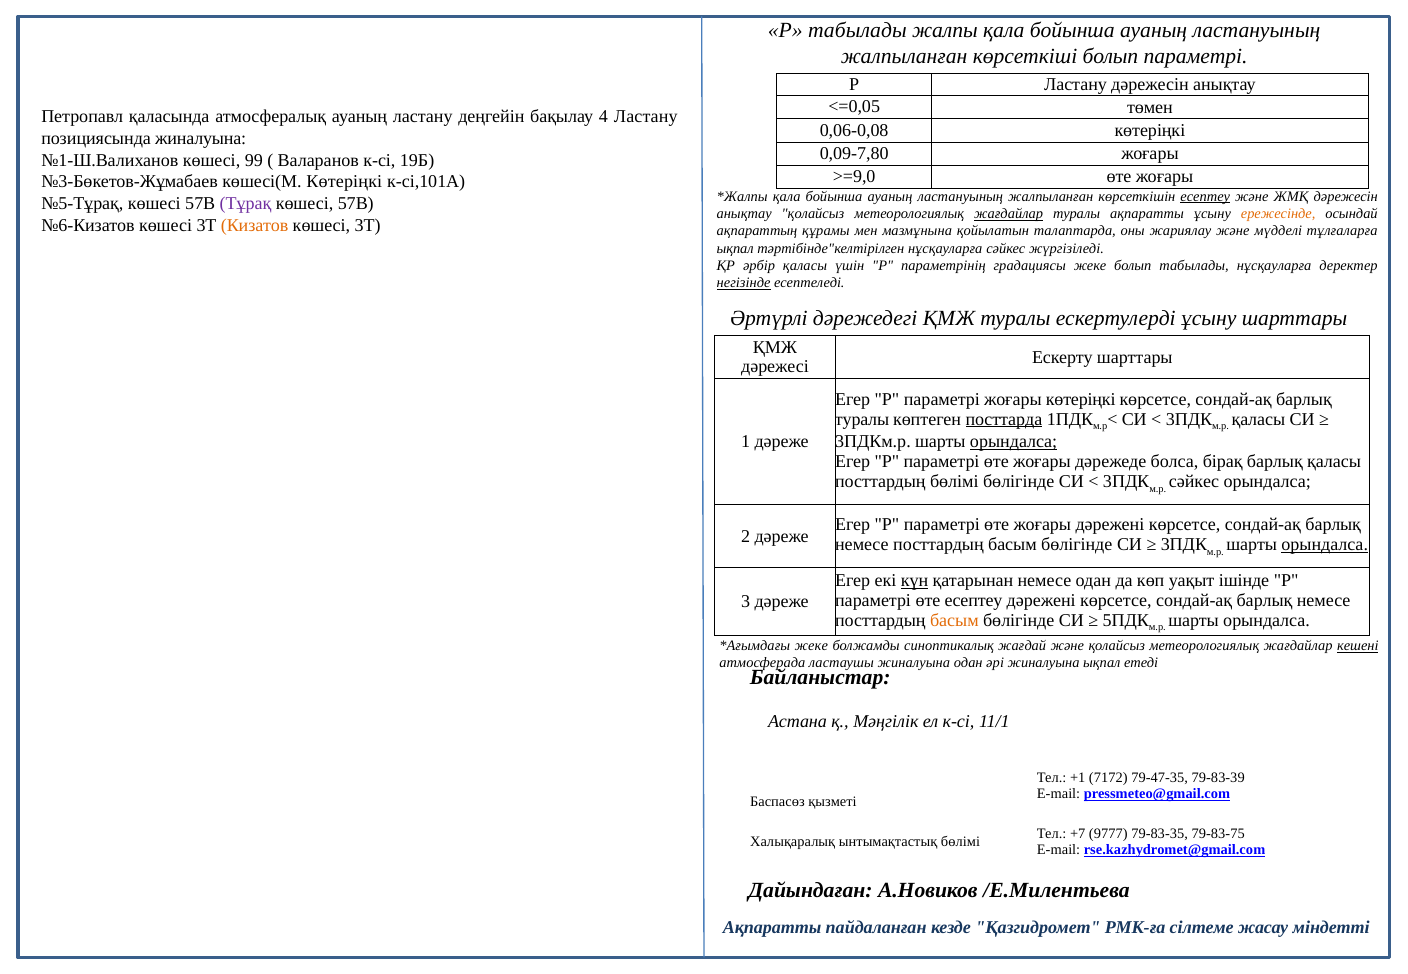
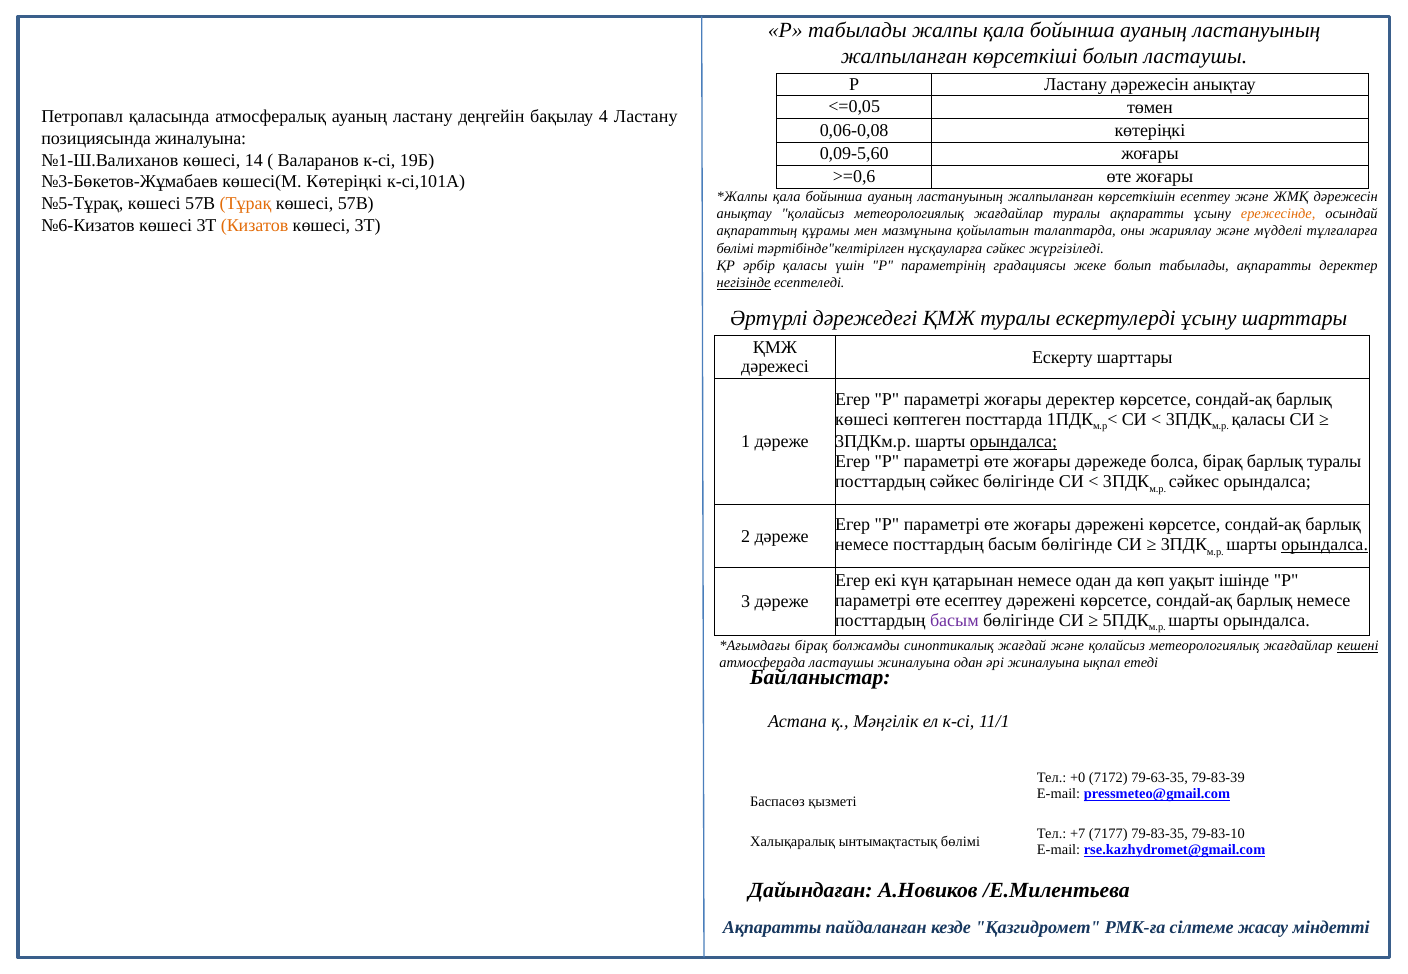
болып параметрі: параметрі -> ластаушы (1195, 56)
0,09-7,80: 0,09-7,80 -> 0,09-5,60 (854, 154)
99: 99 -> 14 (254, 160)
>=9,0: >=9,0 -> >=0,6 (854, 177)
есептеу underline: present -> none (1205, 197)
Тұрақ colour: purple -> orange (246, 204)
жағдайлар underline: present -> none (1009, 214)
ықпал: ықпал -> бөлімі (735, 249)
табылады нұсқауларға: нұсқауларға -> ақпаратты (1274, 266)
жоғары көтеріңкі: көтеріңкі -> деректер (1081, 399)
туралы: туралы -> көшесі (862, 419)
посттарда underline: present -> none (1004, 419)
барлық қаласы: қаласы -> туралы (1334, 462)
посттардың бөлімі: бөлімі -> сәйкес (954, 482)
күн underline: present -> none (915, 581)
басым colour: orange -> purple (954, 621)
жеке: жеке -> бірақ (811, 646)
+1: +1 -> +0 (1078, 778)
79-47-35: 79-47-35 -> 79-63-35 (1160, 778)
9777: 9777 -> 7177 (1108, 834)
79-83-75: 79-83-75 -> 79-83-10 (1218, 834)
